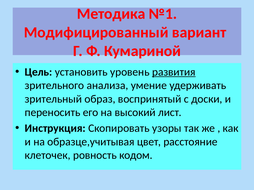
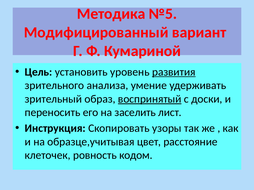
№1: №1 -> №5 (163, 14)
воспринятый underline: none -> present (150, 99)
высокий: высокий -> заселить (135, 113)
